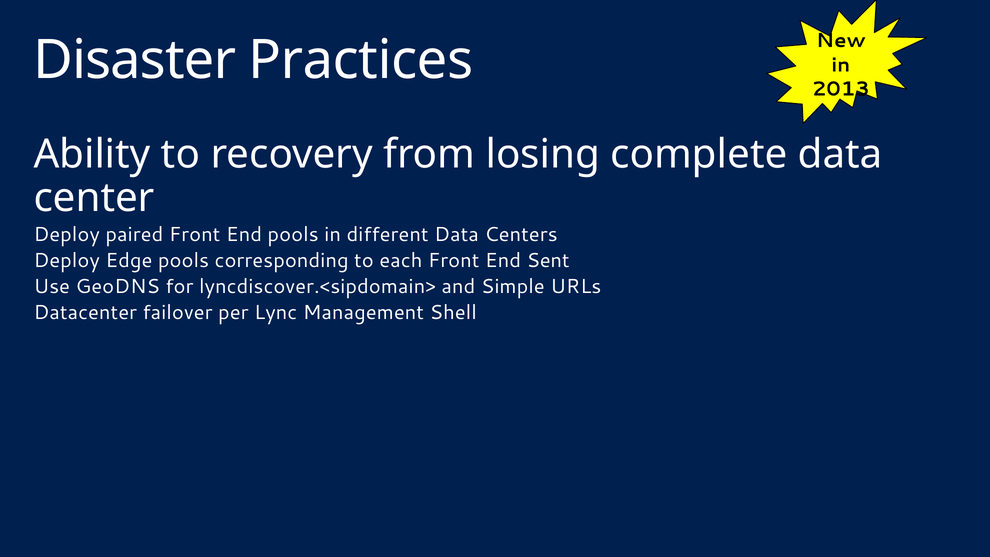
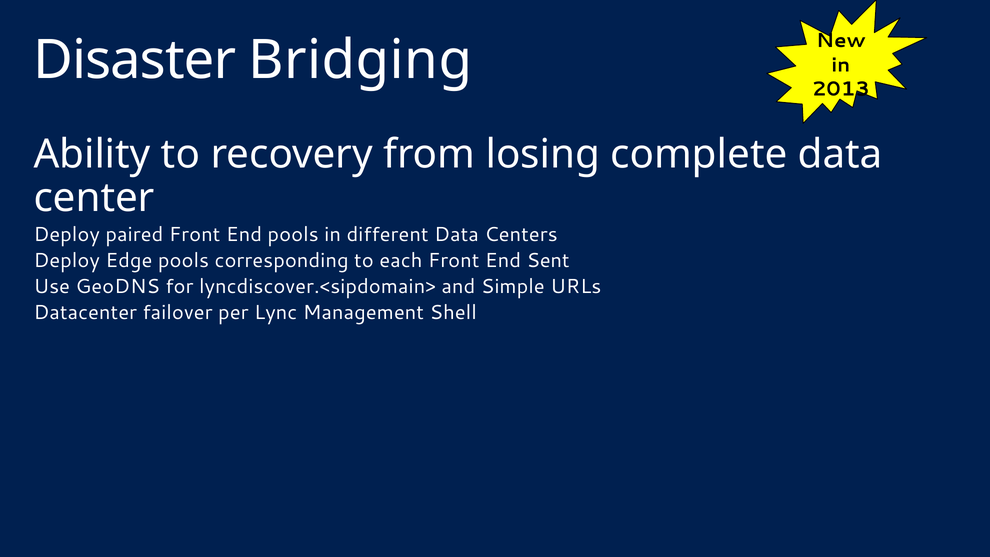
Practices: Practices -> Bridging (360, 60)
